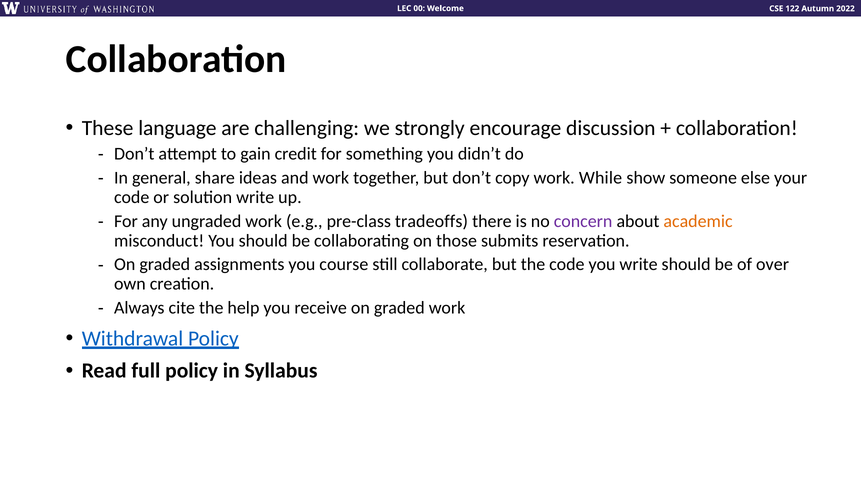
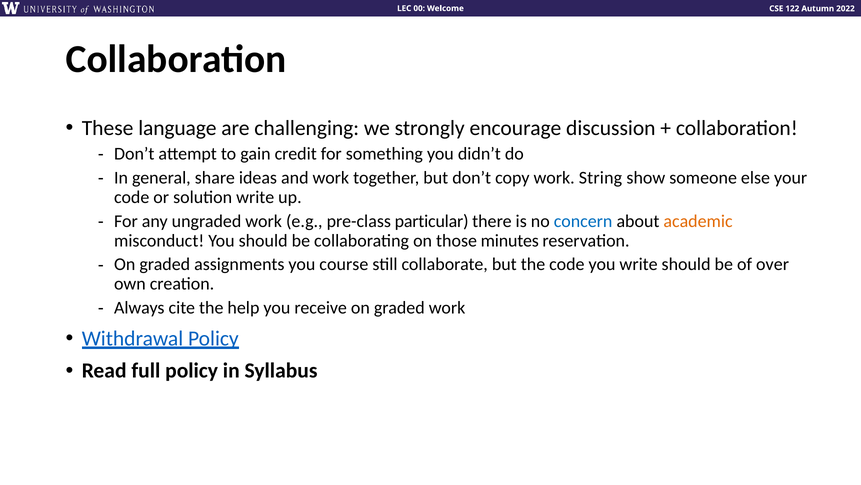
While: While -> String (600, 178)
tradeoffs: tradeoffs -> particular (432, 221)
concern colour: purple -> blue (583, 221)
submits: submits -> minutes (510, 240)
